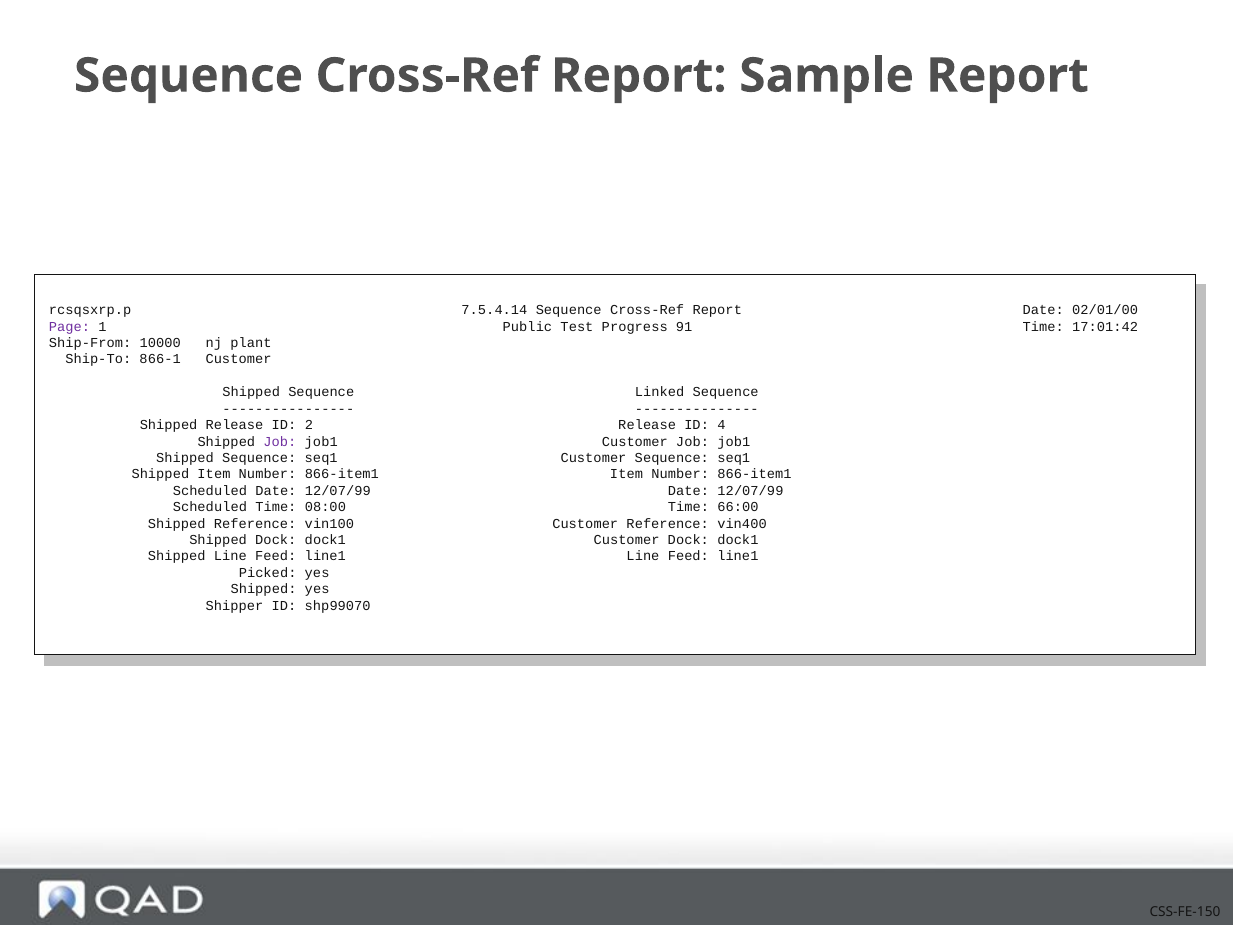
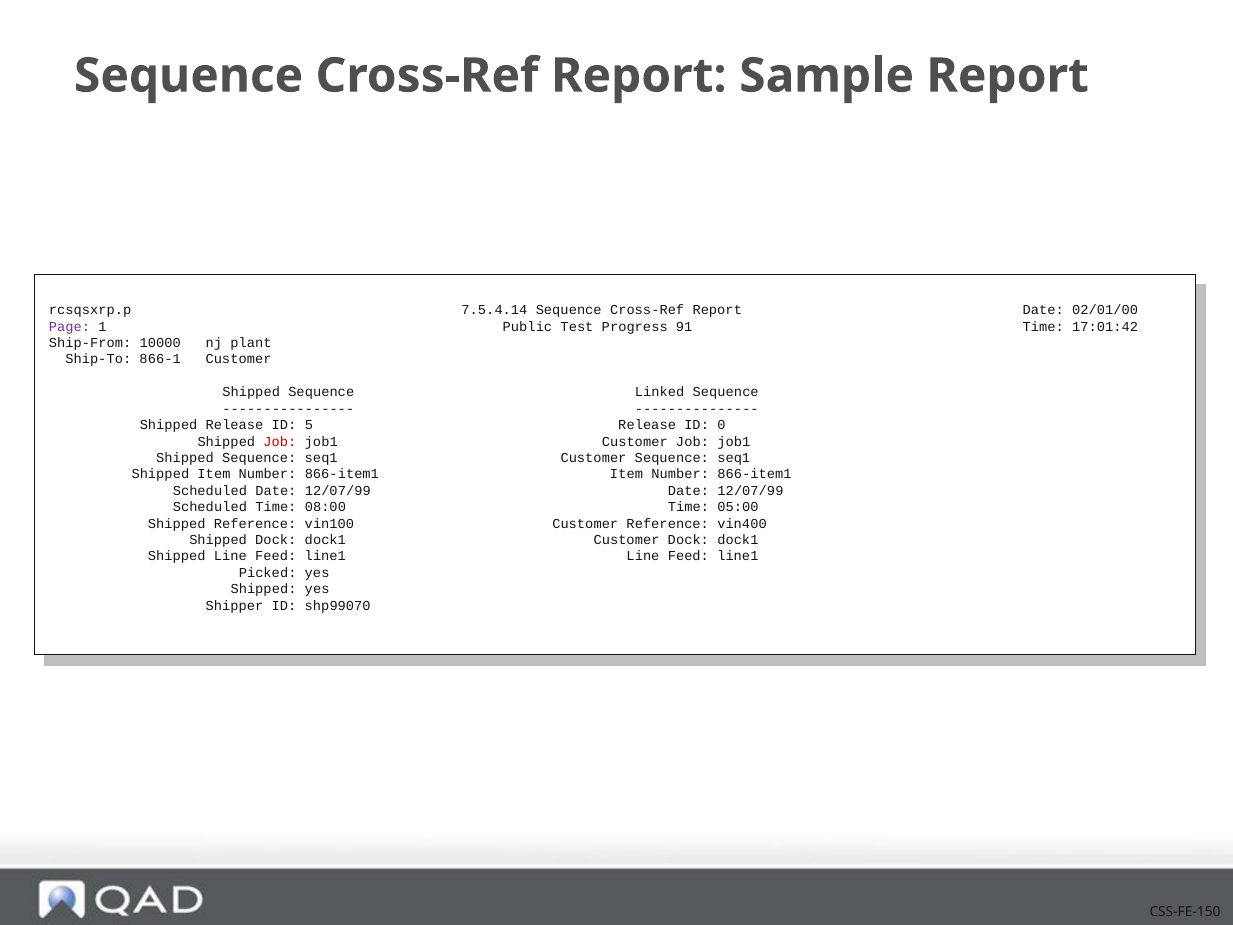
2: 2 -> 5 (309, 425)
4: 4 -> 0 (721, 425)
Job colour: purple -> red (280, 441)
66:00: 66:00 -> 05:00 (738, 507)
